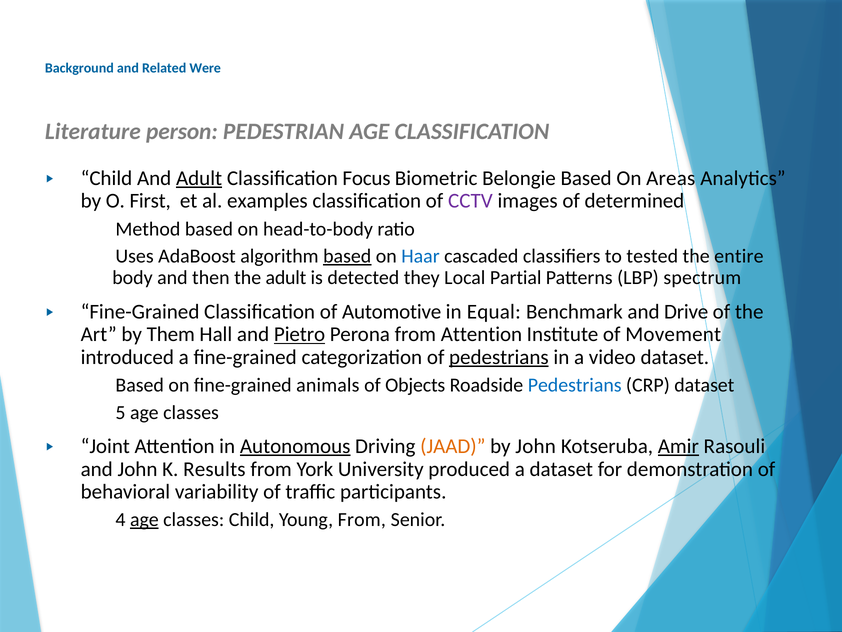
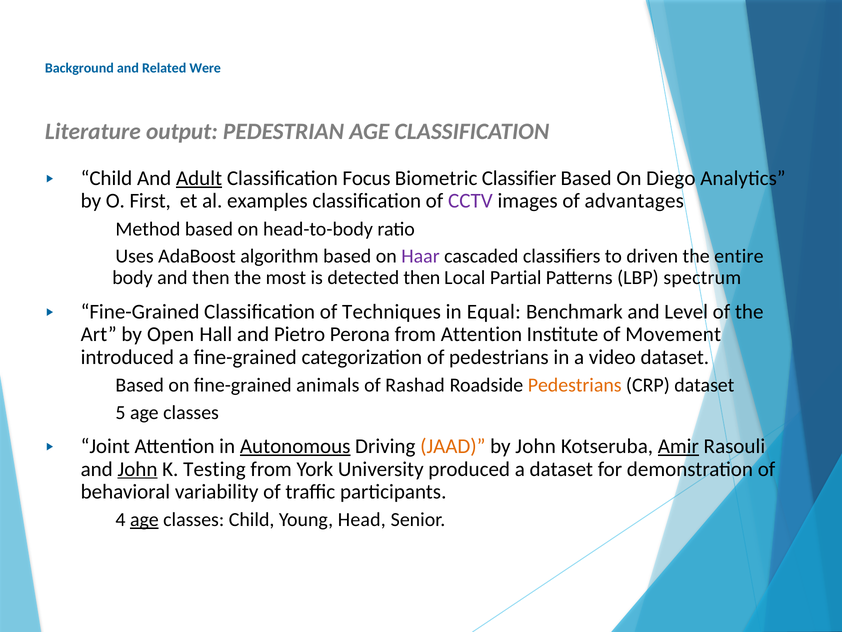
person: person -> output (182, 131)
Belongie: Belongie -> Classifier (519, 178)
Areas: Areas -> Diego (671, 178)
determined: determined -> advantages (634, 201)
based underline: present -> none (347, 256)
Haar colour: blue -> purple (420, 256)
tested: tested -> driven (652, 256)
the adult: adult -> most (286, 278)
detected they: they -> then (422, 278)
Automotive: Automotive -> Techniques (391, 311)
Drive: Drive -> Level (686, 311)
Them: Them -> Open (171, 334)
Pietro underline: present -> none (300, 334)
pedestrians underline: present -> none (499, 357)
Objects: Objects -> Rashad (415, 385)
Pedestrians colour: blue -> orange (575, 385)
John underline: none -> present (138, 469)
Results: Results -> Testing (214, 469)
Young From: From -> Head (362, 519)
